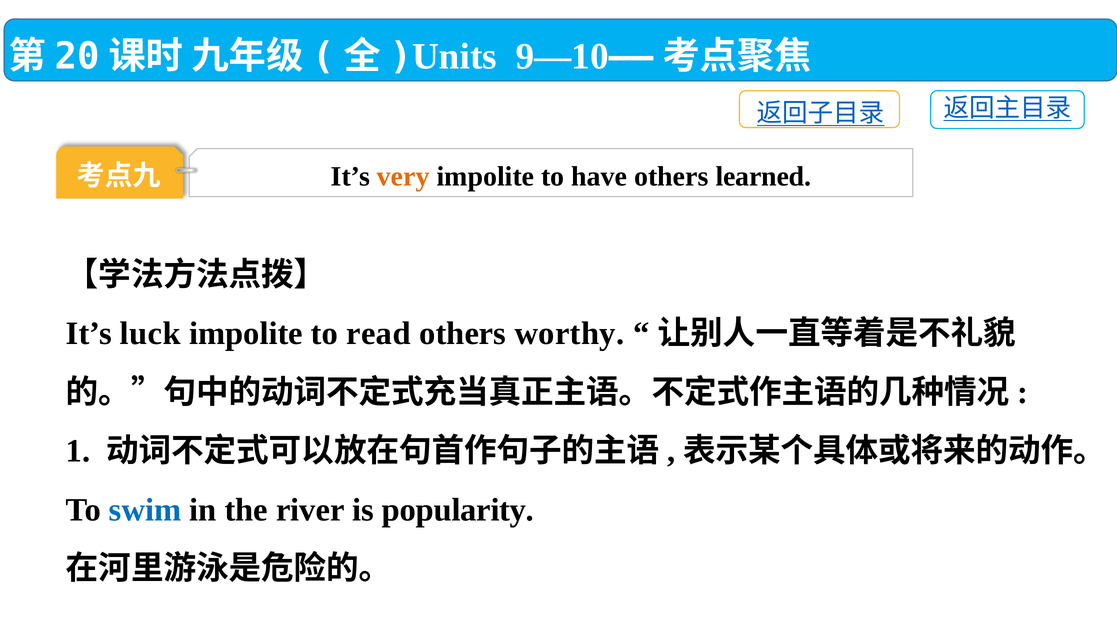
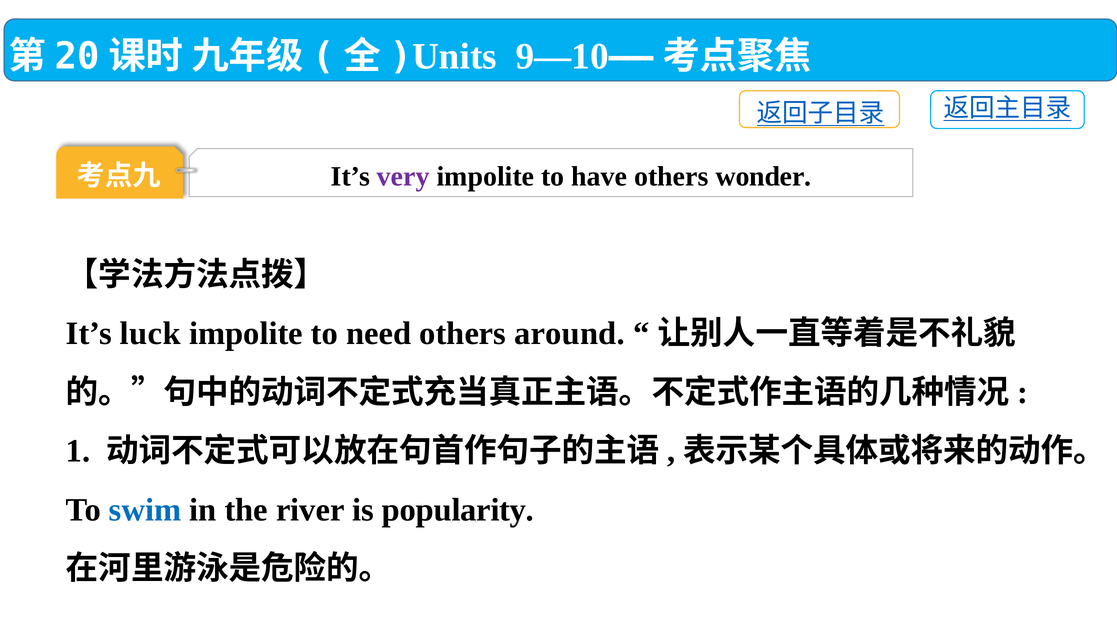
very colour: orange -> purple (403, 176)
learned: learned -> wonder (763, 176)
read: read -> need (379, 333)
worthy: worthy -> around (569, 333)
